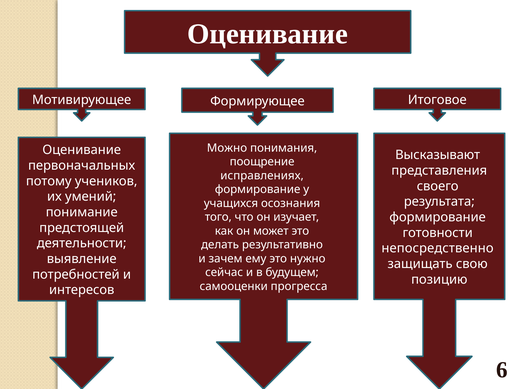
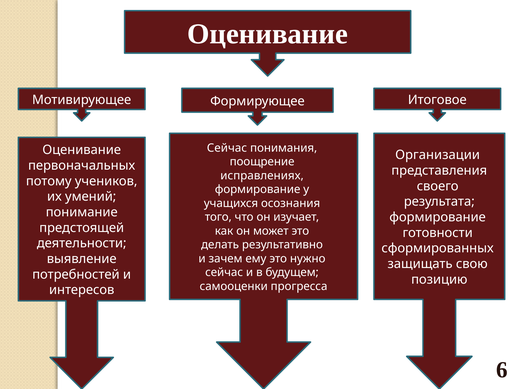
Можно: Можно -> Сейчас (227, 148)
Высказывают: Высказывают -> Организации (438, 155)
непосредственно: непосредственно -> сформированных (438, 249)
